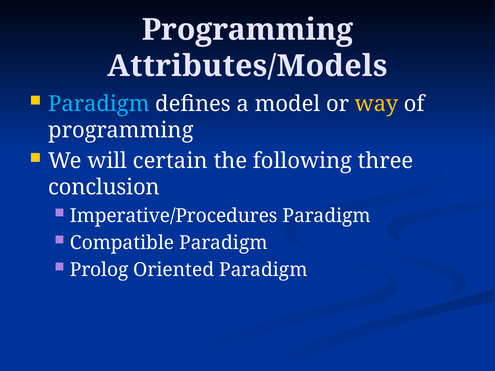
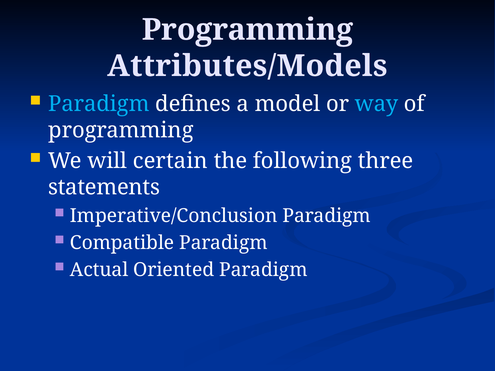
way colour: yellow -> light blue (377, 104)
conclusion: conclusion -> statements (104, 187)
Imperative/Procedures: Imperative/Procedures -> Imperative/Conclusion (174, 216)
Prolog: Prolog -> Actual (99, 270)
